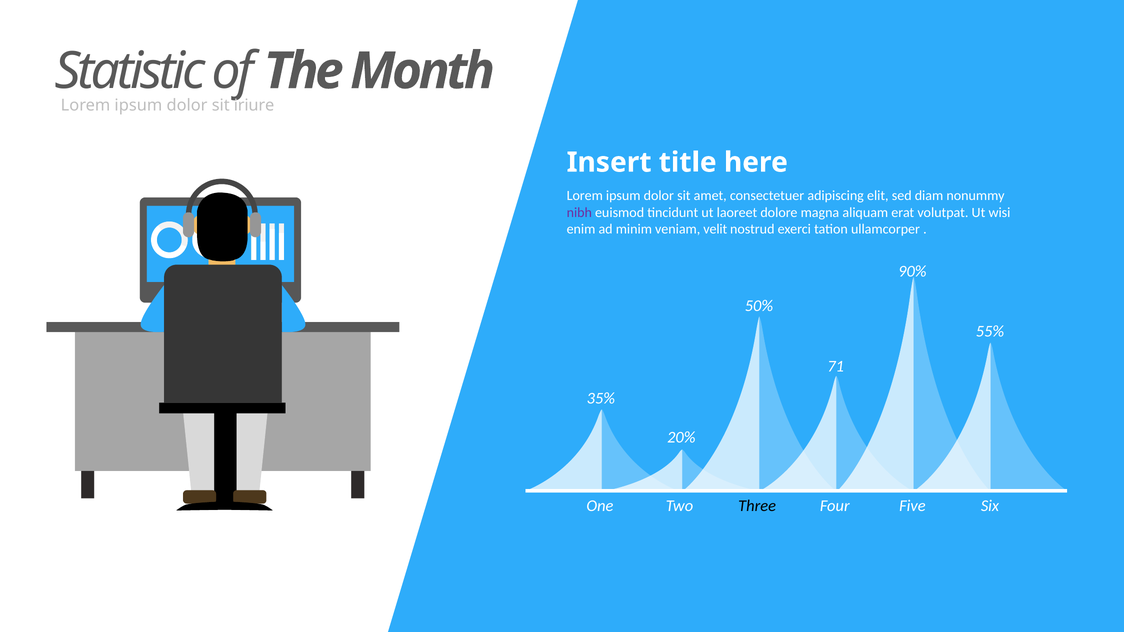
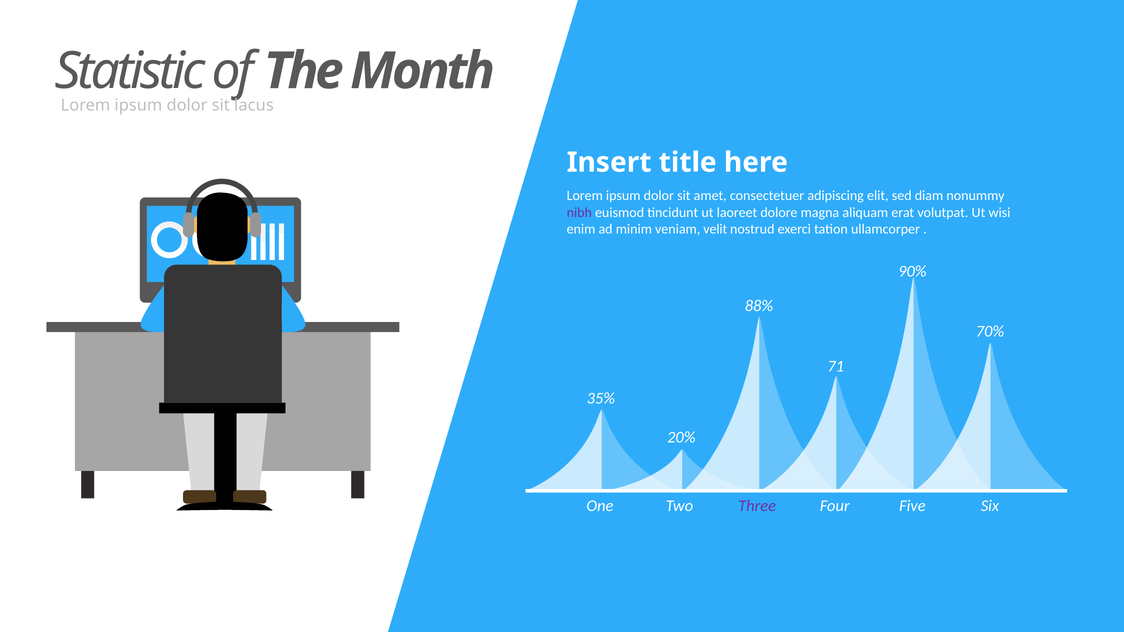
iriure: iriure -> lacus (254, 105)
50%: 50% -> 88% (759, 306)
55%: 55% -> 70% (990, 331)
Three colour: black -> purple (757, 506)
